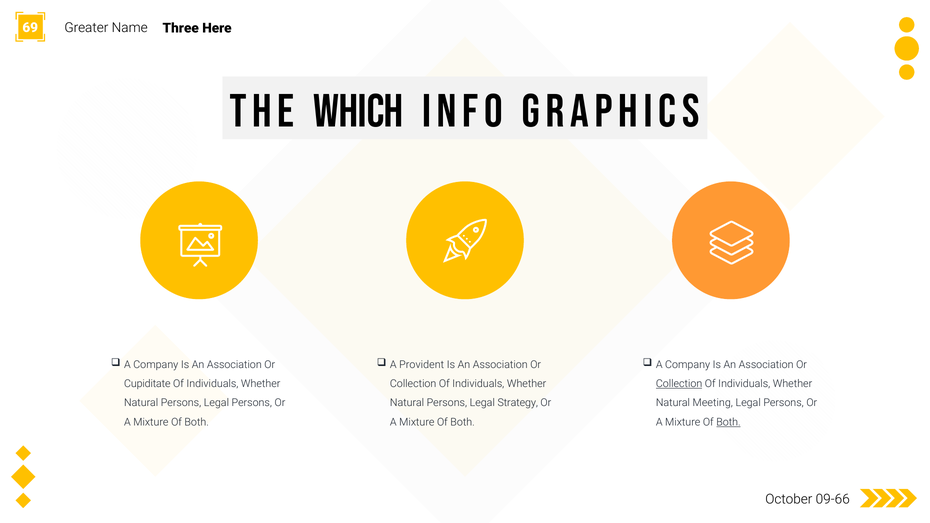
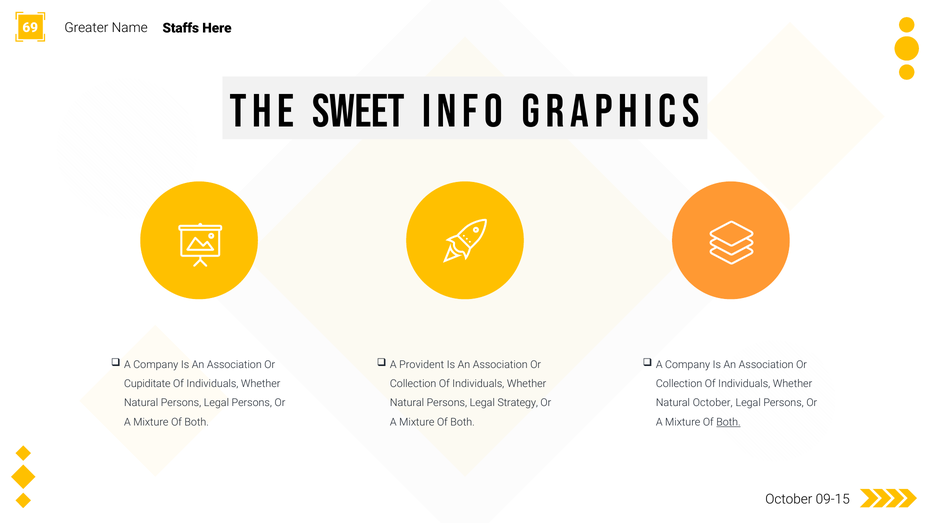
Three: Three -> Staffs (181, 28)
which: which -> sweet (358, 111)
Collection underline: present -> none (679, 384)
Natural Meeting: Meeting -> October (713, 403)
09-66: 09-66 -> 09-15 (833, 499)
